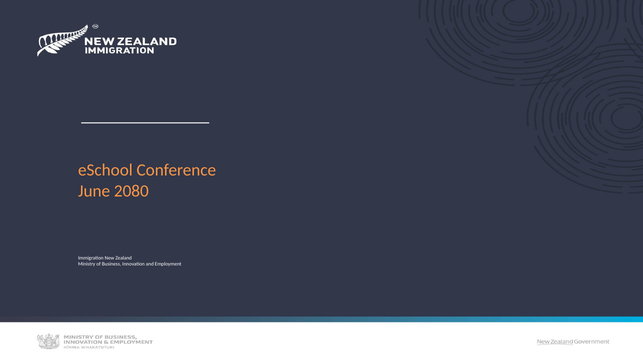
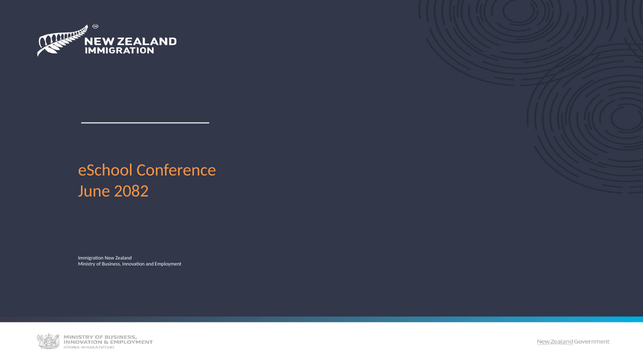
2080: 2080 -> 2082 (131, 191)
